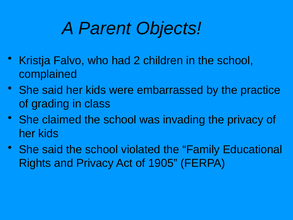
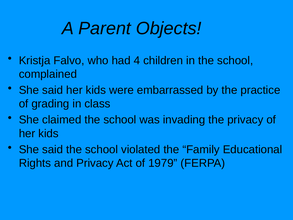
2: 2 -> 4 (137, 60)
1905: 1905 -> 1979 (163, 163)
